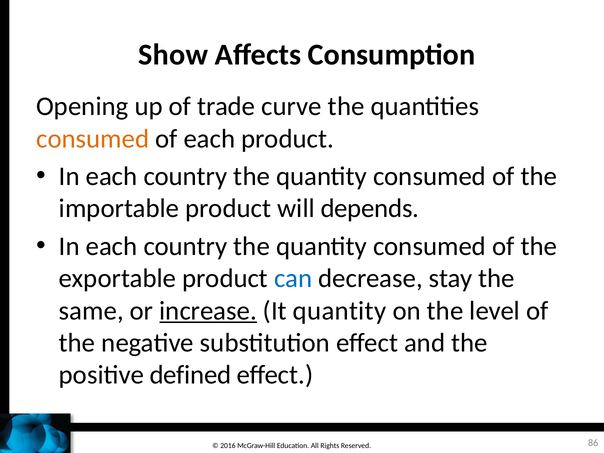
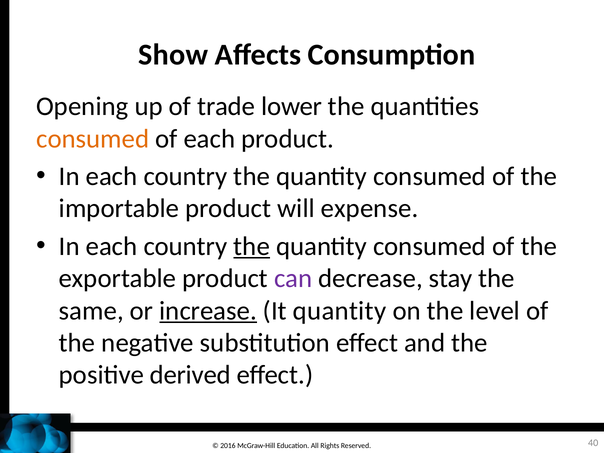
curve: curve -> lower (292, 107)
depends: depends -> expense (370, 209)
the underline: none -> present (252, 246)
can colour: blue -> purple (293, 278)
defined: defined -> derived (190, 375)
86: 86 -> 40 (593, 443)
